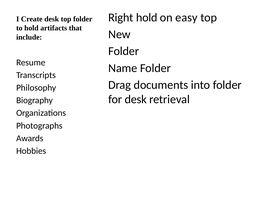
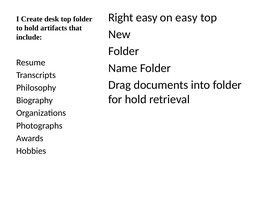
Right hold: hold -> easy (147, 17)
for desk: desk -> hold (136, 99)
